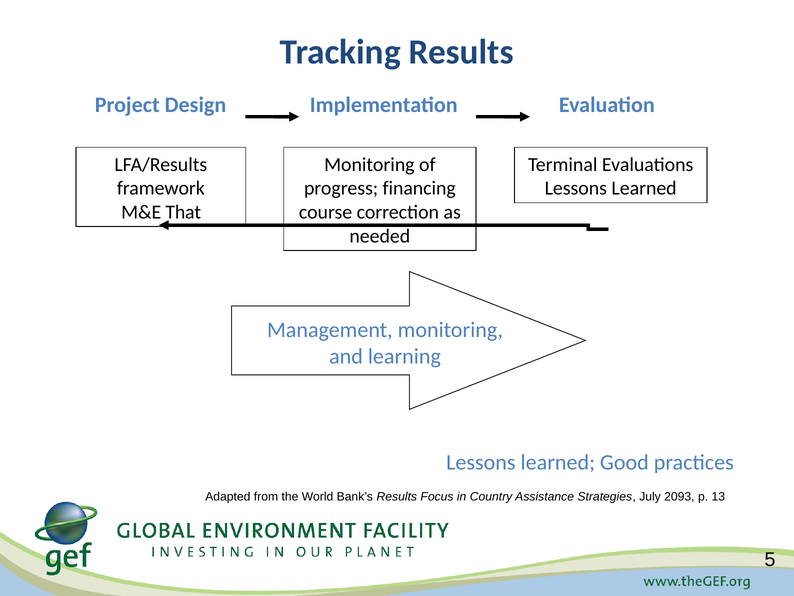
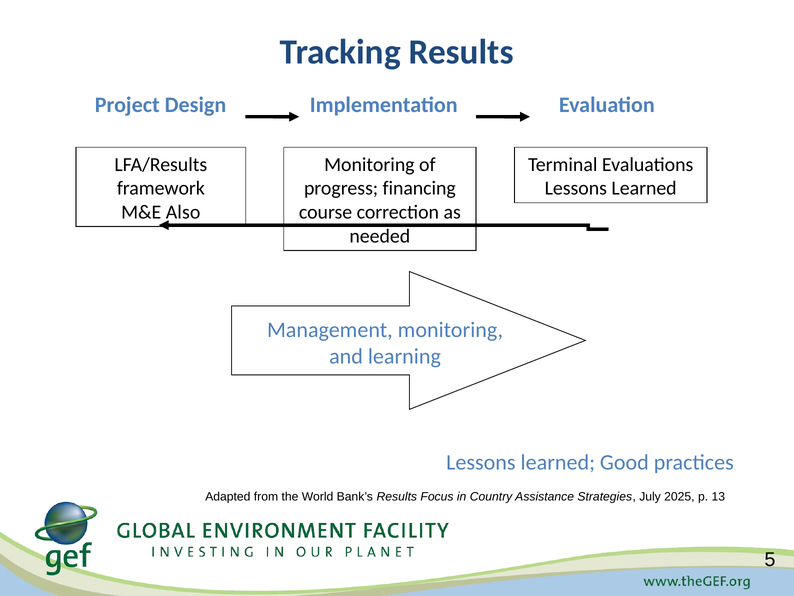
That: That -> Also (183, 212)
2093: 2093 -> 2025 (679, 496)
